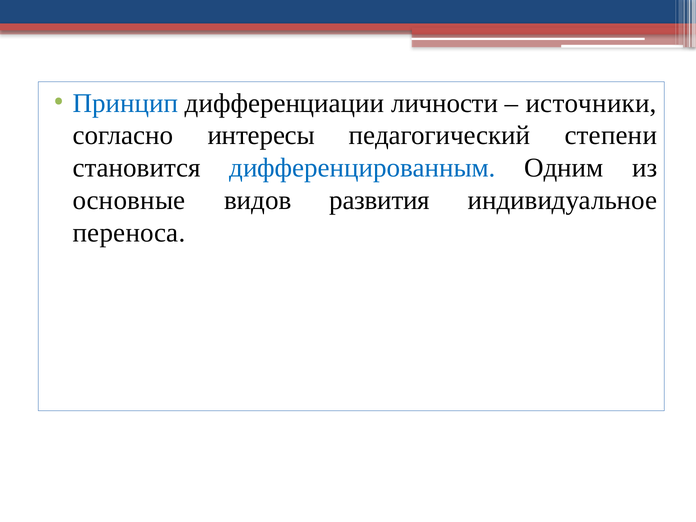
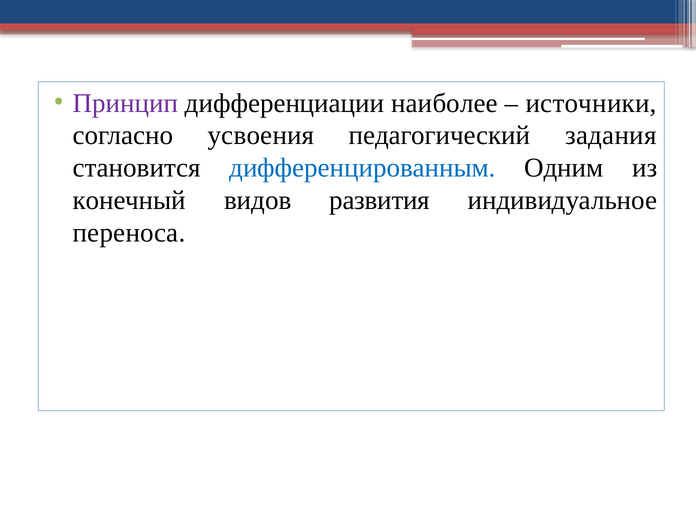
Принцип colour: blue -> purple (125, 103)
личности: личности -> наиболее (444, 103)
интересы: интересы -> усвоения (261, 135)
степени: степени -> задания (611, 135)
основные: основные -> конечный (129, 200)
